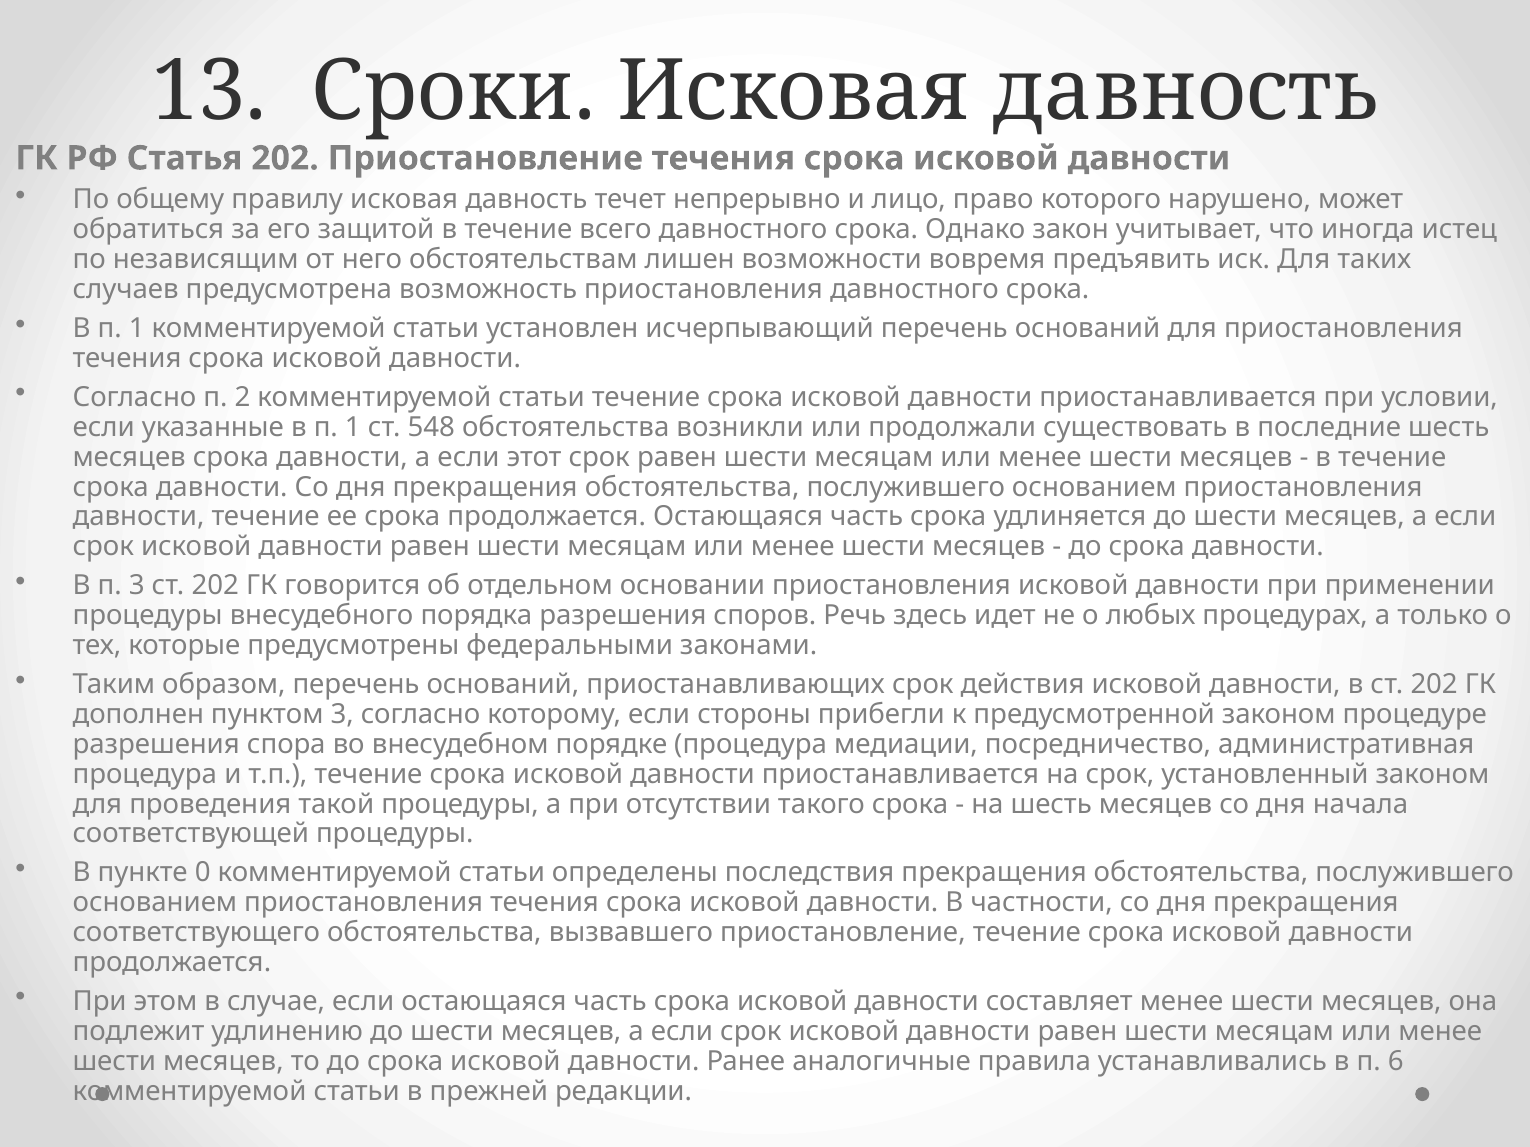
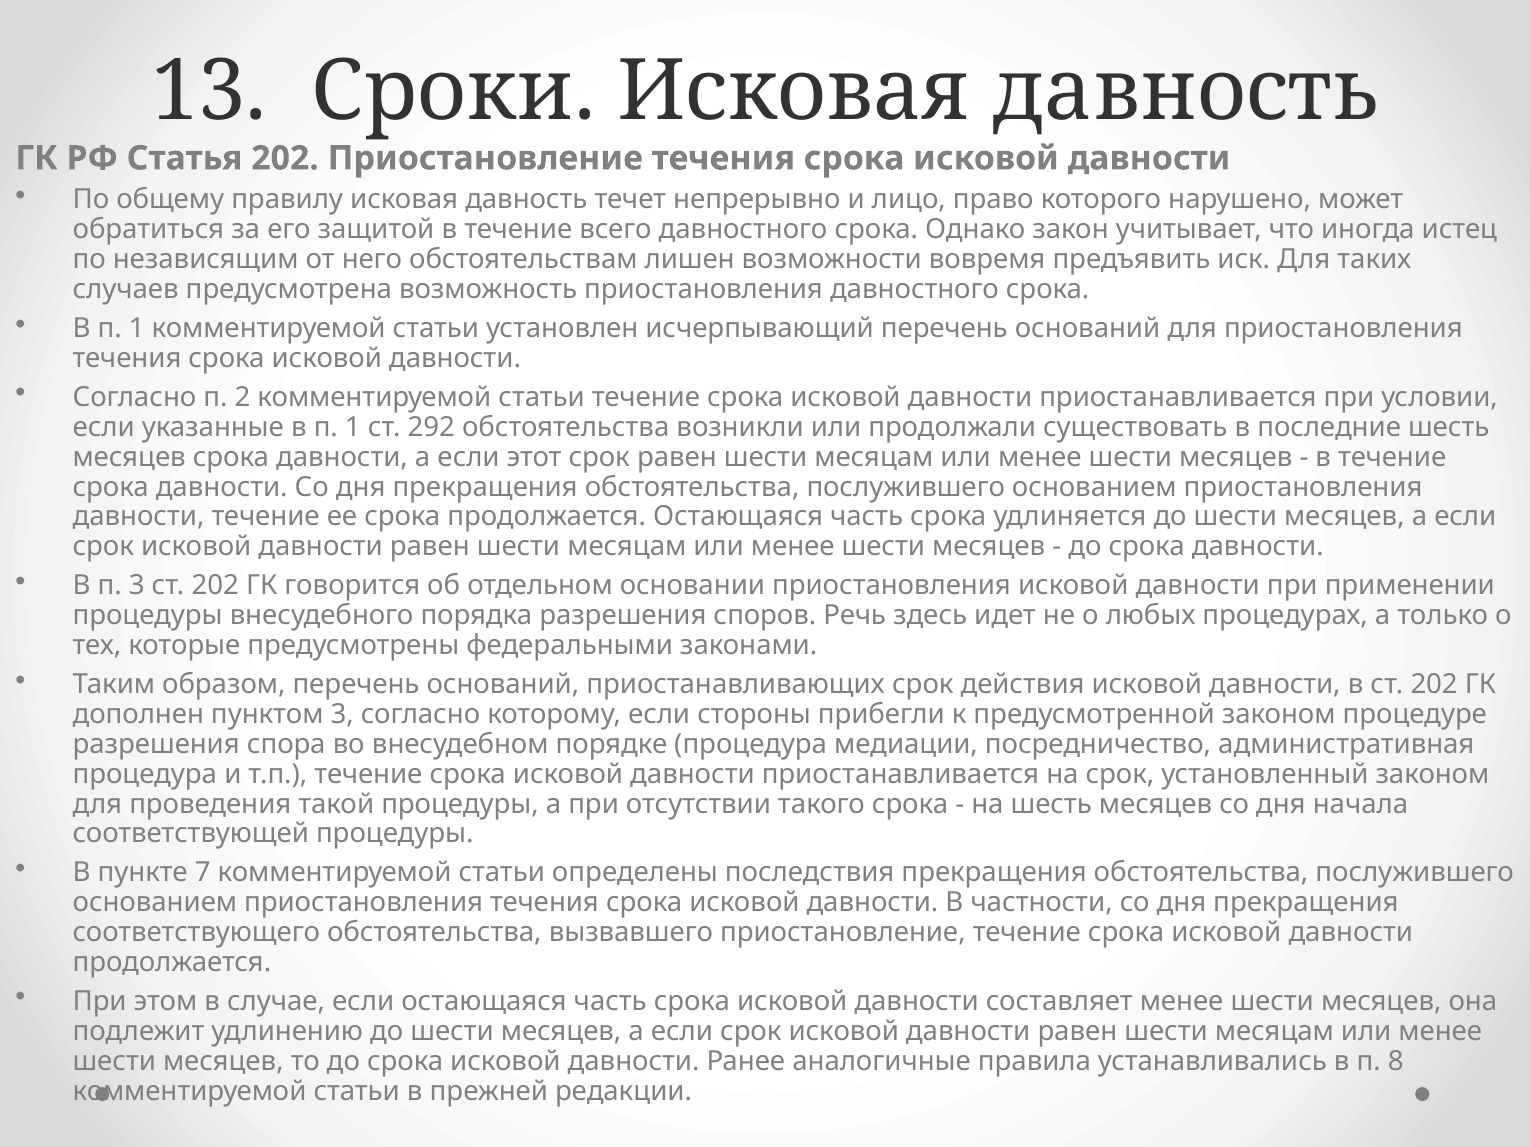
548: 548 -> 292 (431, 427)
0: 0 -> 7 (203, 873)
6: 6 -> 8 (1396, 1062)
